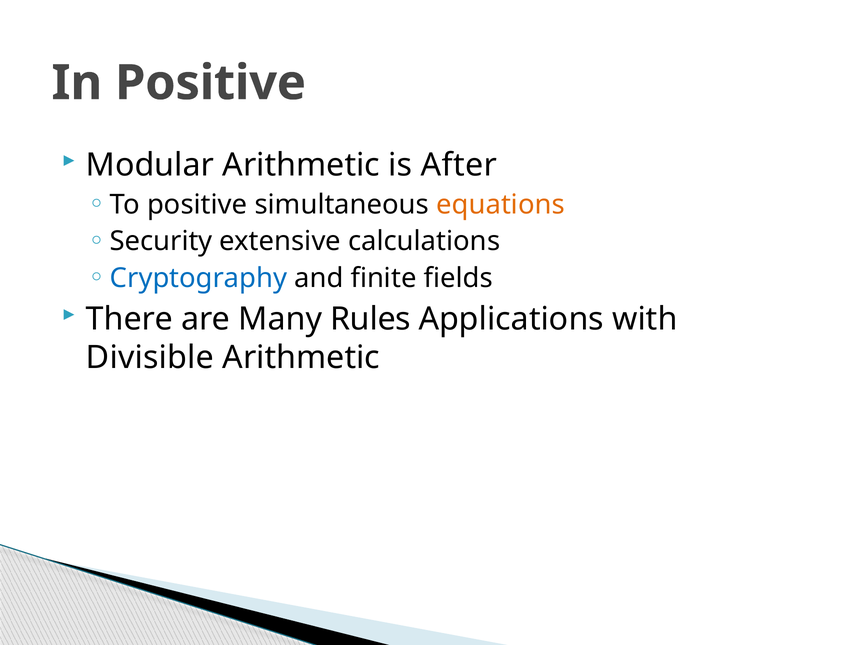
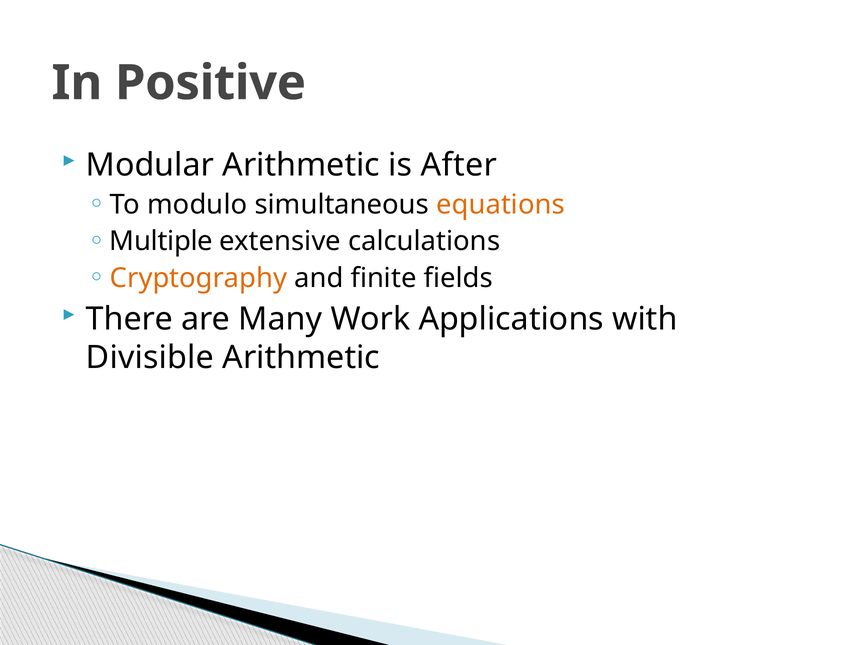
To positive: positive -> modulo (197, 205)
Security: Security -> Multiple (161, 241)
Cryptography colour: blue -> orange (199, 278)
Rules: Rules -> Work (370, 319)
